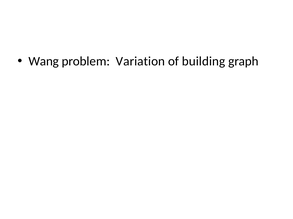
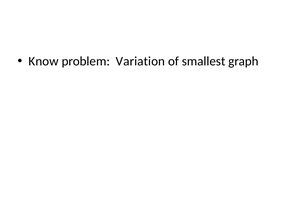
Wang: Wang -> Know (44, 61)
building: building -> smallest (204, 61)
